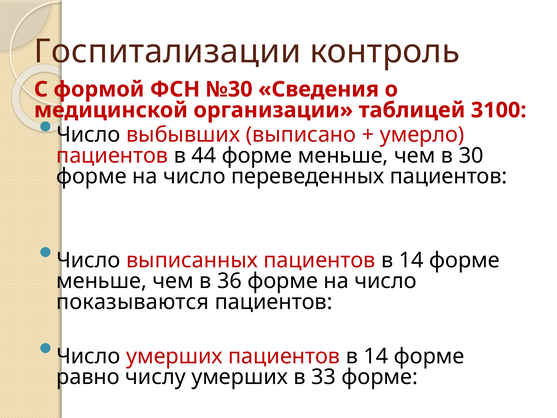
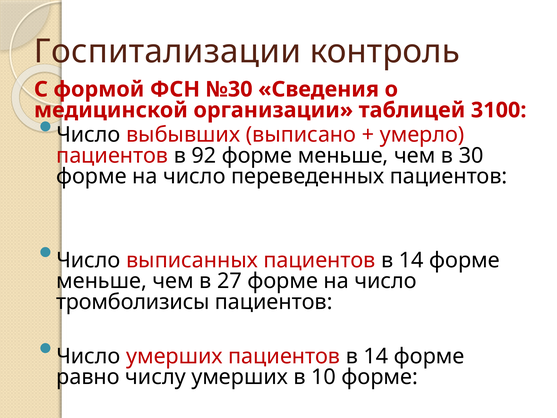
44: 44 -> 92 (204, 155)
36: 36 -> 27 (230, 281)
показываются: показываются -> тромболизисы (133, 302)
33: 33 -> 10 (324, 377)
